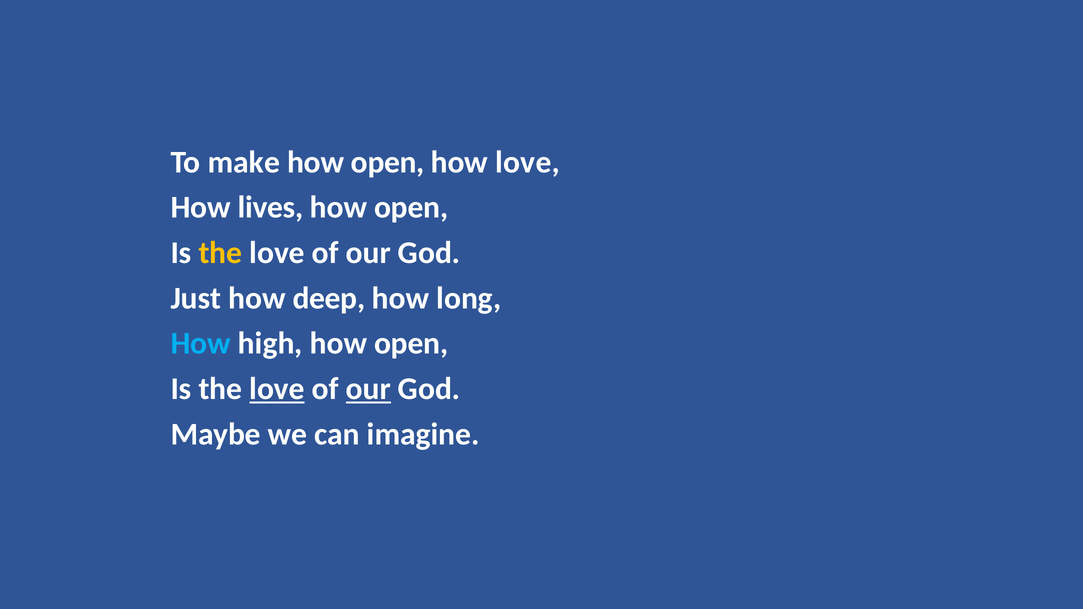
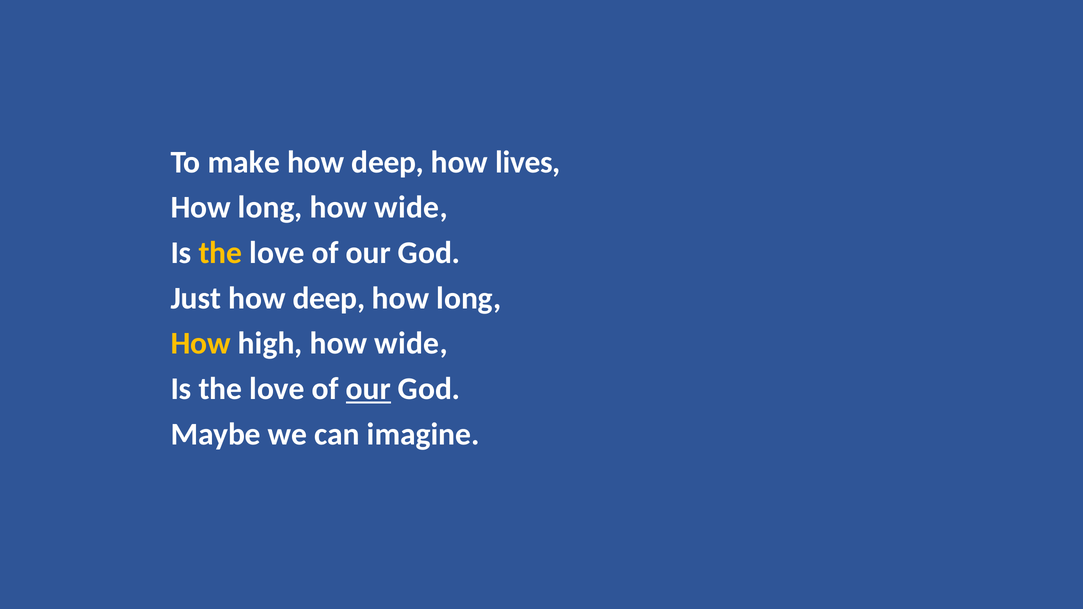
open: open -> deep (388, 162)
how love: love -> lives (528, 162)
lives: lives -> long (270, 208)
open: open -> wide (411, 208)
How colour: light blue -> yellow (201, 344)
high how open: open -> wide (411, 344)
love underline: present -> none (277, 389)
